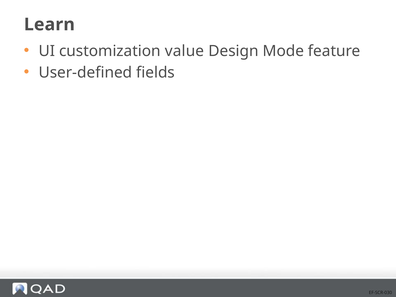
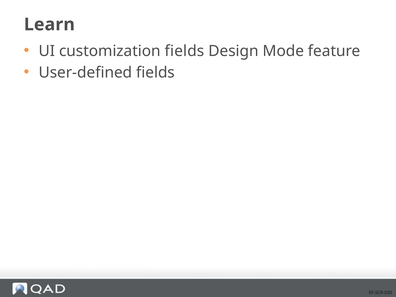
customization value: value -> fields (185, 51)
